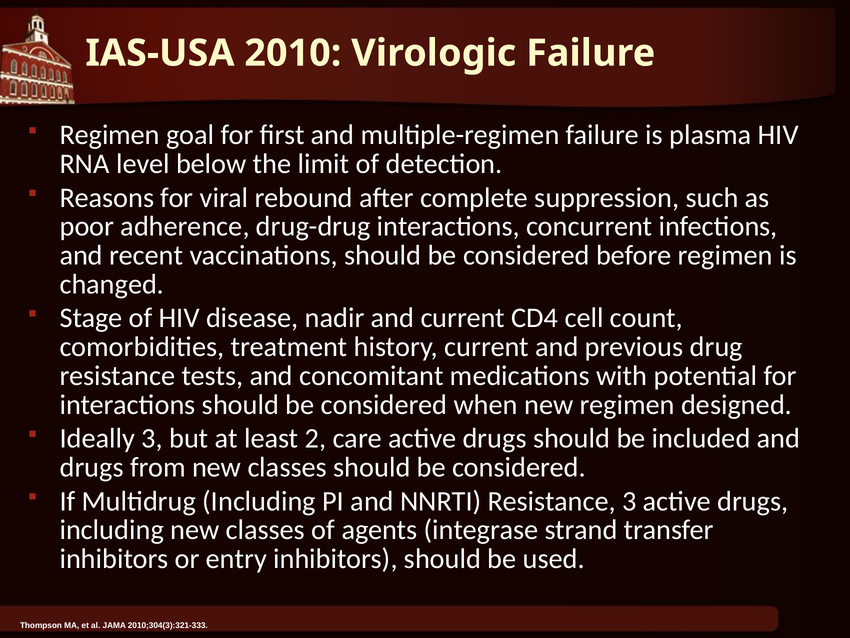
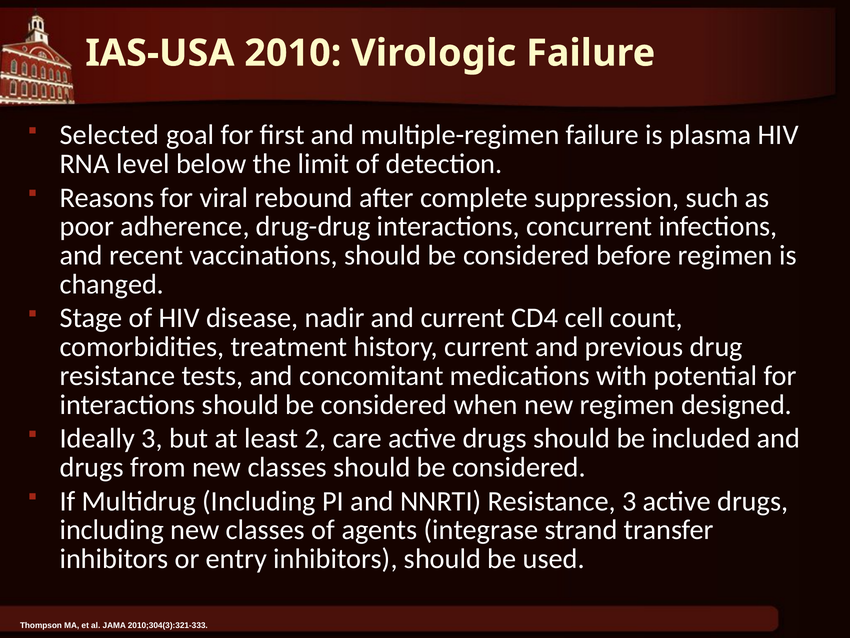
Regimen: Regimen -> Selected (109, 135)
